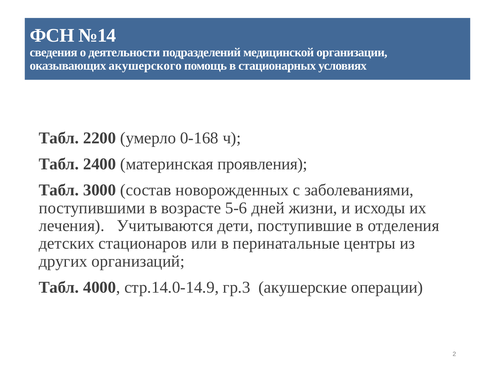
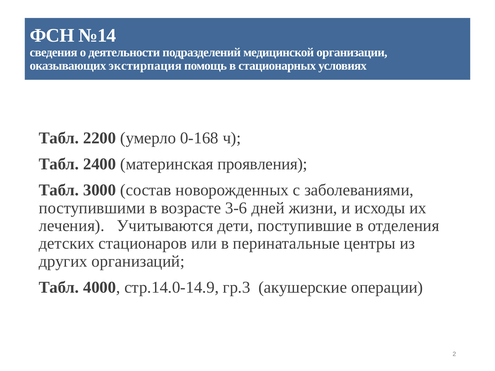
акушерского: акушерского -> экстирпация (145, 66)
5-6: 5-6 -> 3-6 (236, 208)
